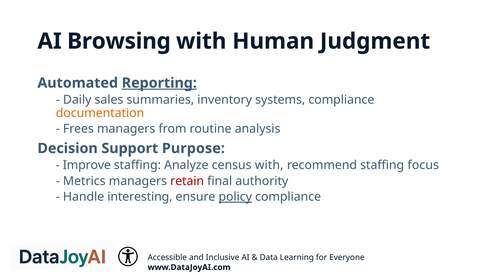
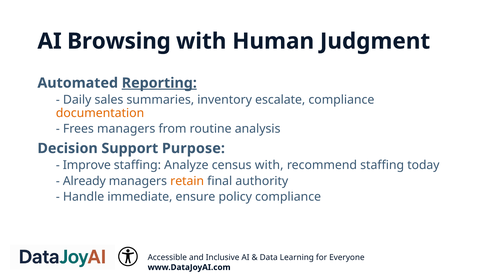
systems: systems -> escalate (280, 100)
focus: focus -> today (423, 165)
Metrics: Metrics -> Already (84, 181)
retain colour: red -> orange (187, 181)
interesting: interesting -> immediate (140, 197)
policy underline: present -> none (235, 197)
